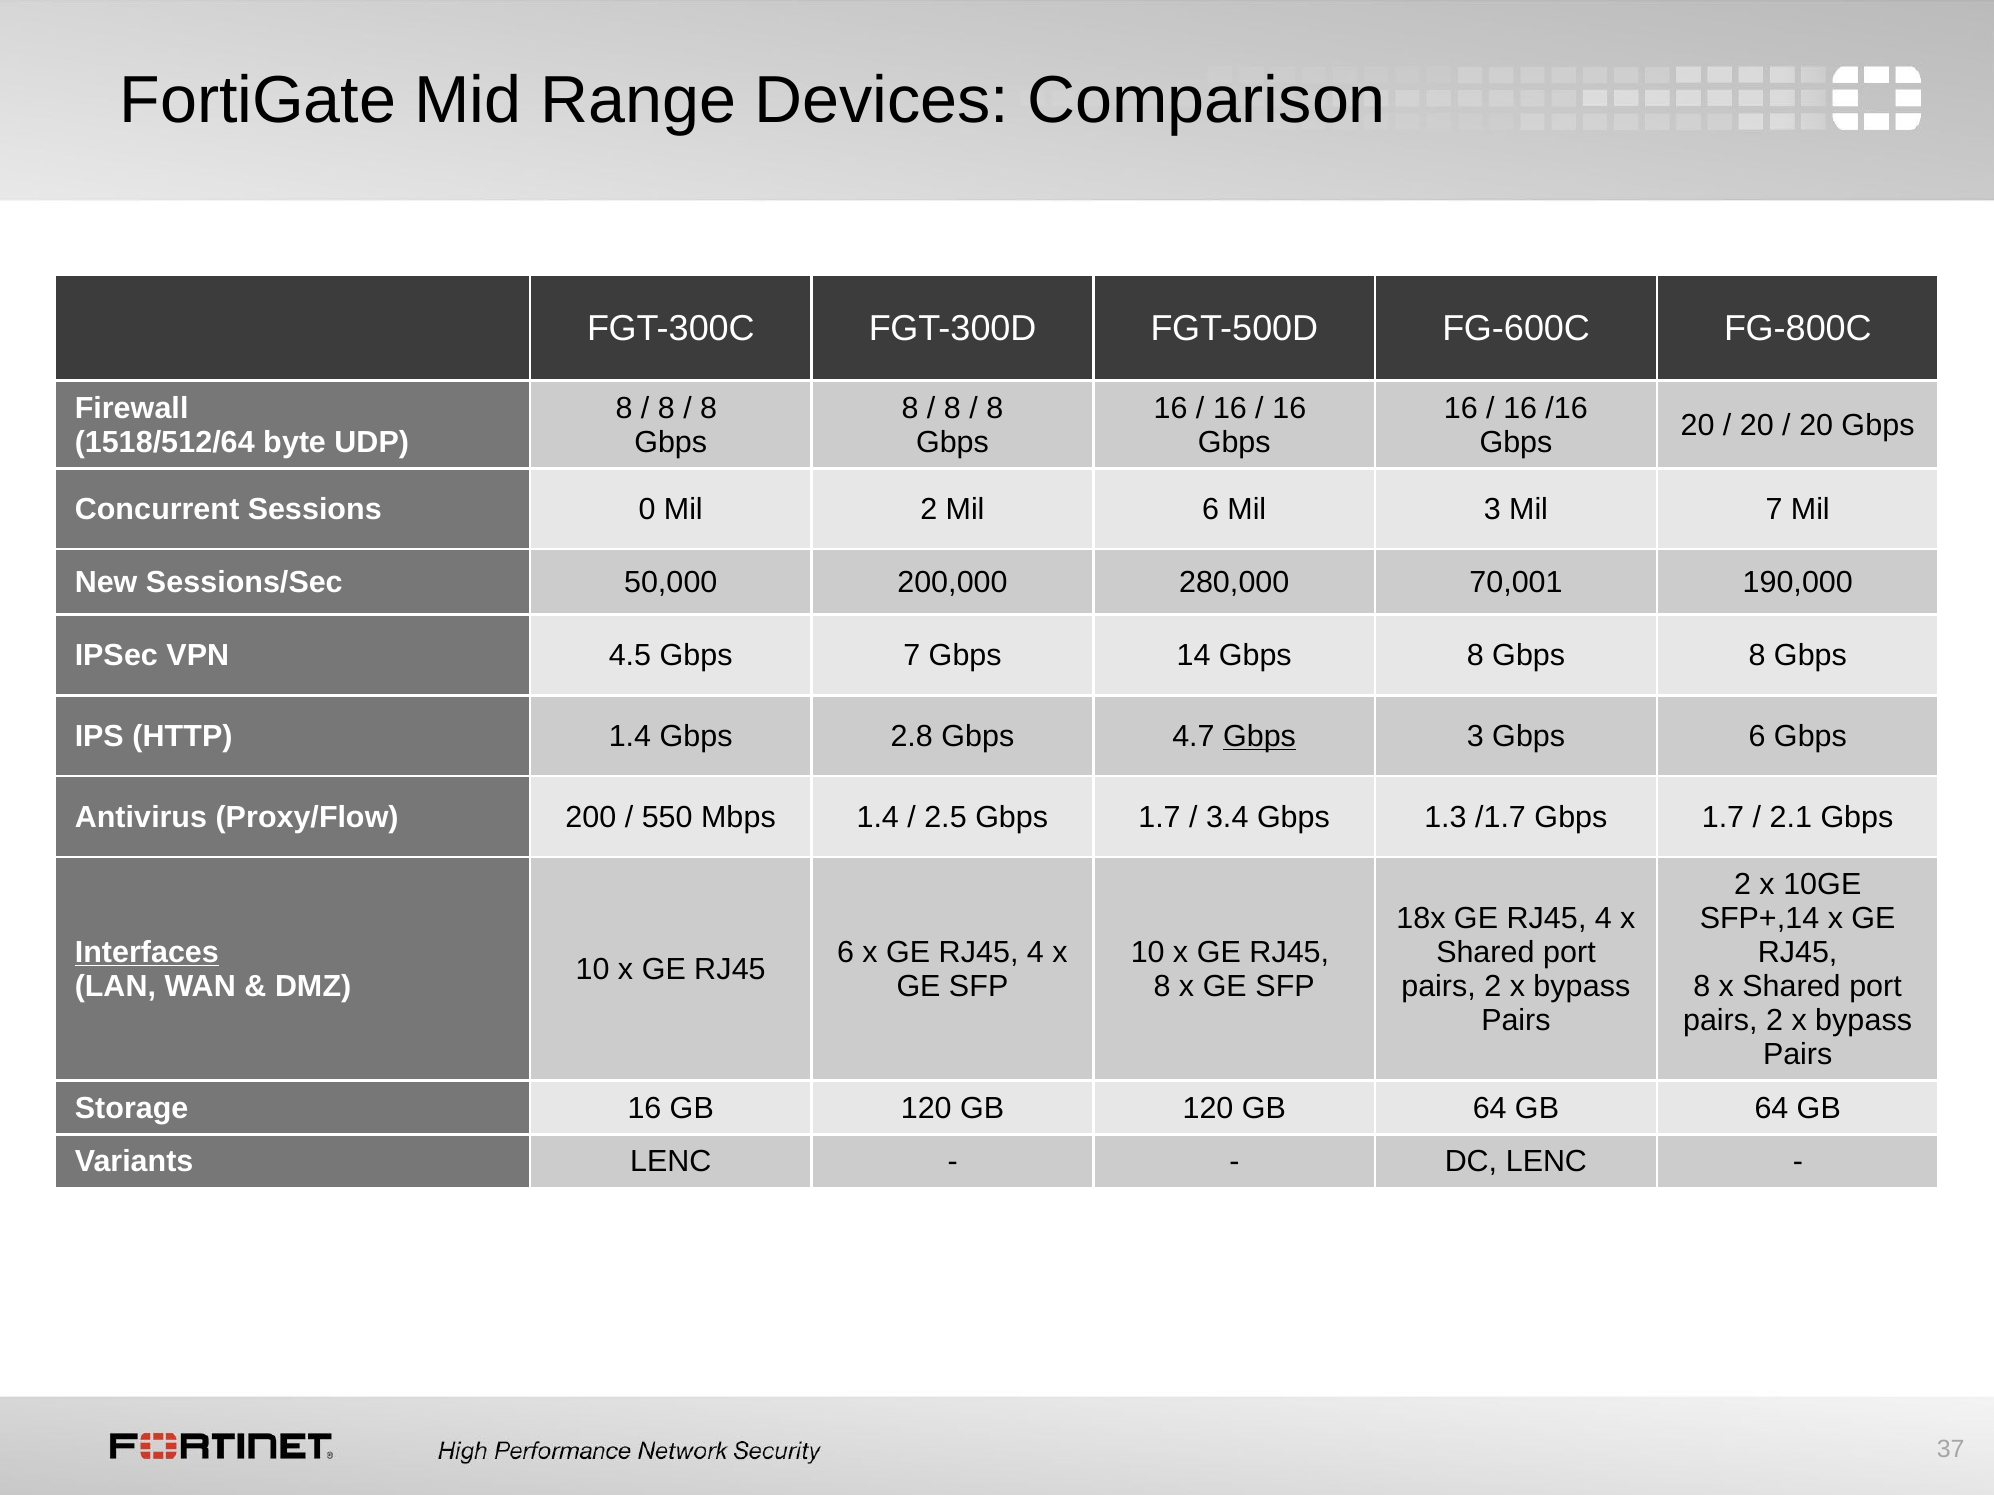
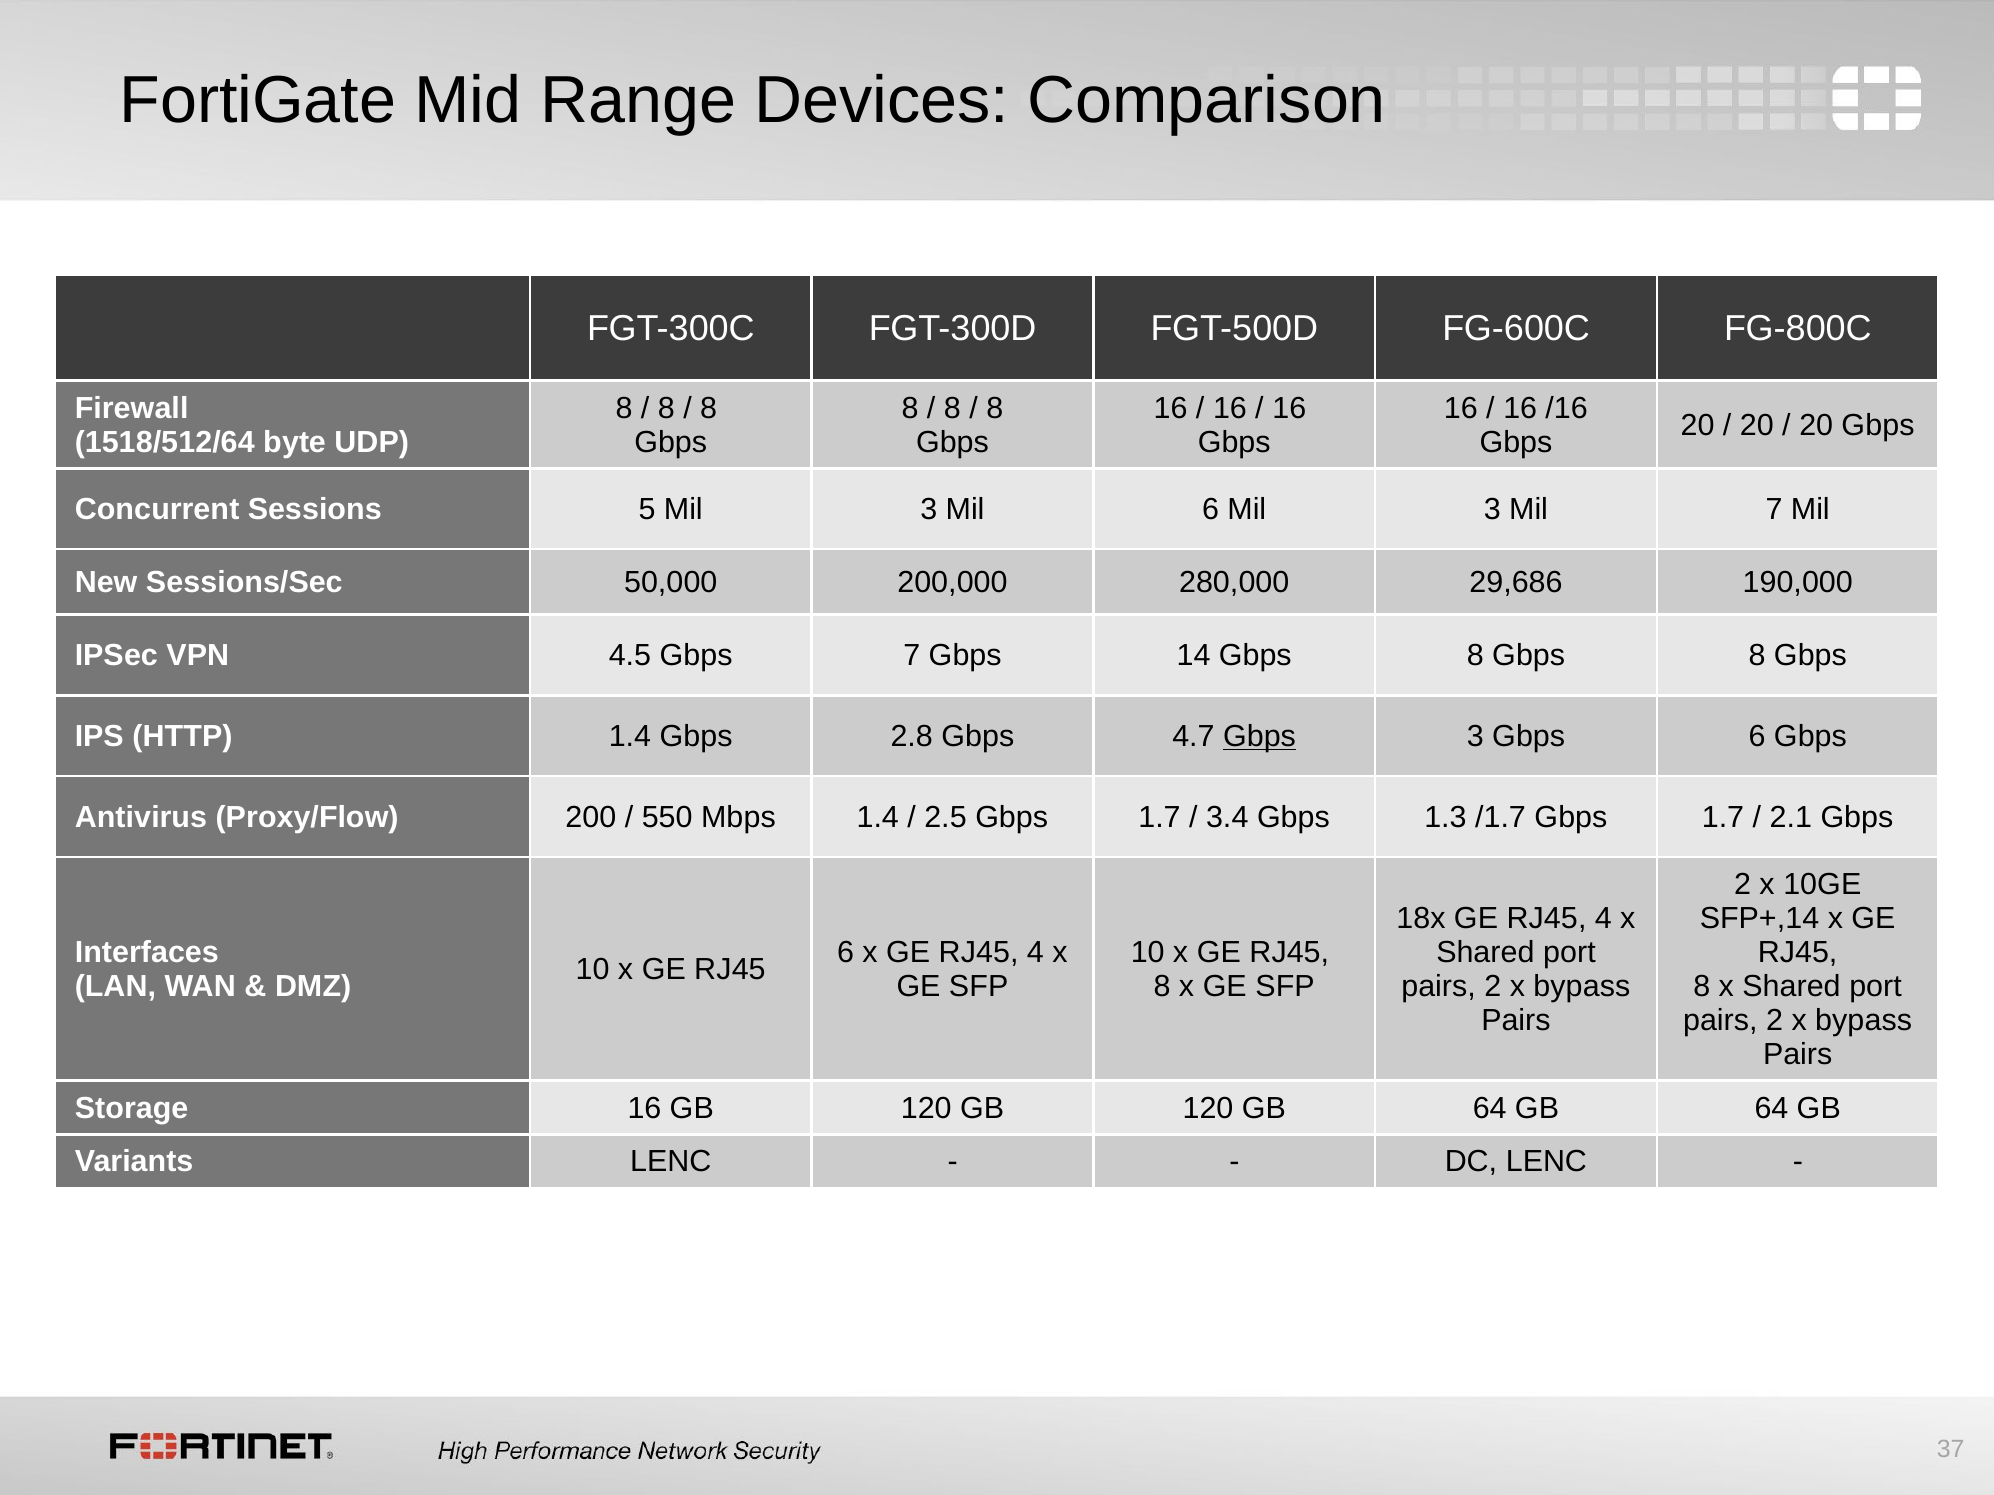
0: 0 -> 5 (647, 510)
2: 2 -> 3 (929, 510)
70,001: 70,001 -> 29,686 (1516, 583)
Interfaces underline: present -> none (147, 953)
